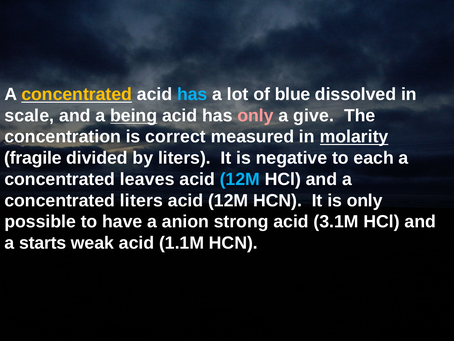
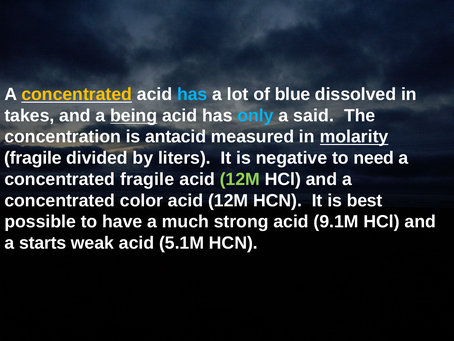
scale: scale -> takes (29, 115)
only colour: pink -> light blue (256, 115)
give: give -> said (314, 115)
correct: correct -> antacid (176, 137)
each: each -> need (374, 158)
concentrated leaves: leaves -> fragile (147, 179)
12M colour: light blue -> light green (240, 179)
concentrated liters: liters -> color (141, 200)
is only: only -> best (365, 200)
anion: anion -> much (185, 221)
3.1M: 3.1M -> 9.1M (336, 221)
1.1M: 1.1M -> 5.1M (182, 243)
